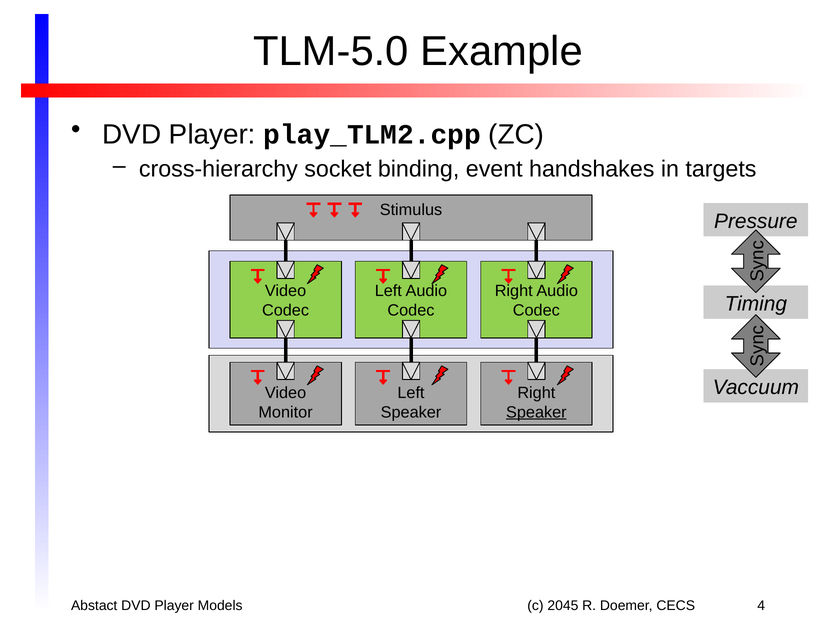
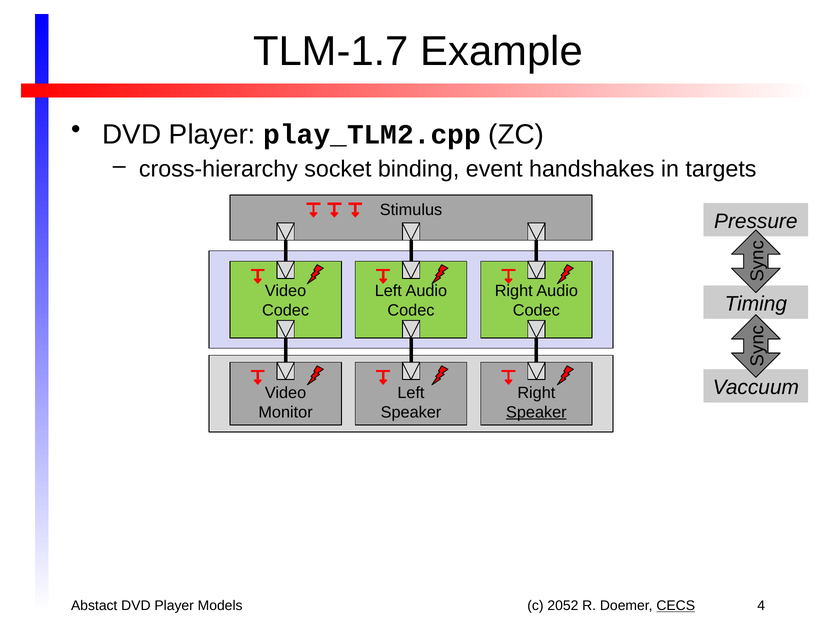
TLM-5.0: TLM-5.0 -> TLM-1.7 (331, 52)
2045: 2045 -> 2052 (563, 606)
CECS underline: none -> present (676, 606)
